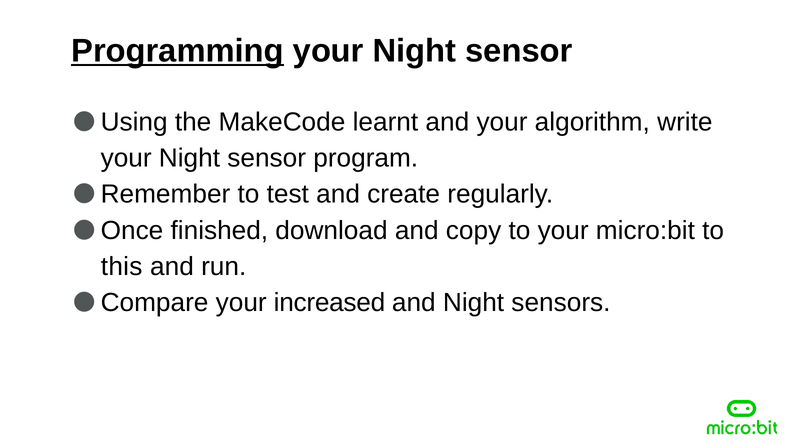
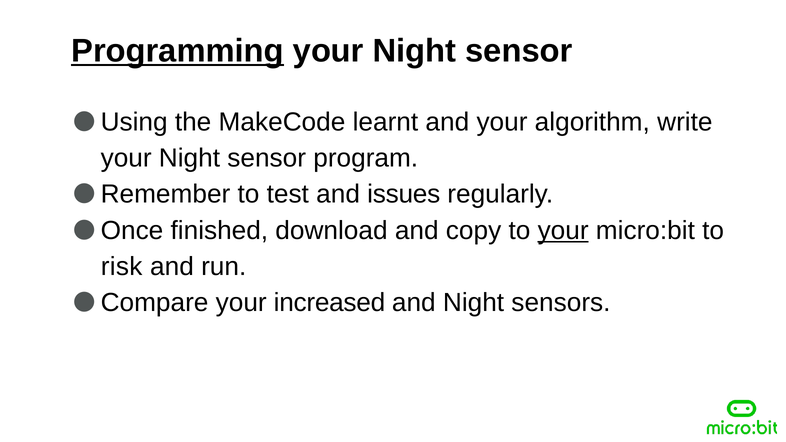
create: create -> issues (404, 194)
your underline: none -> present (563, 230)
this: this -> risk (122, 267)
